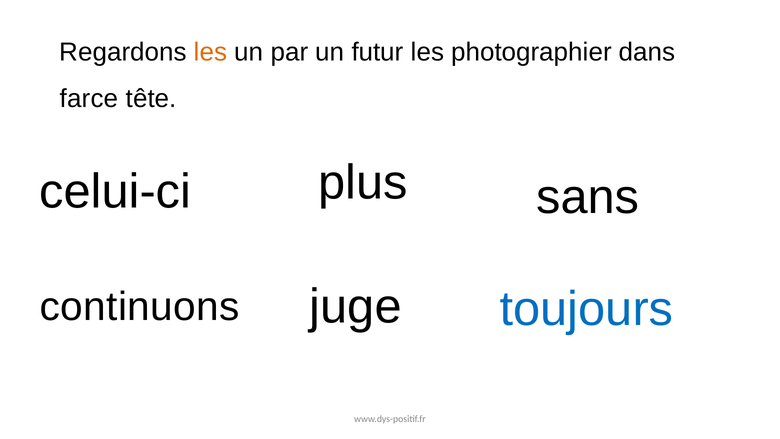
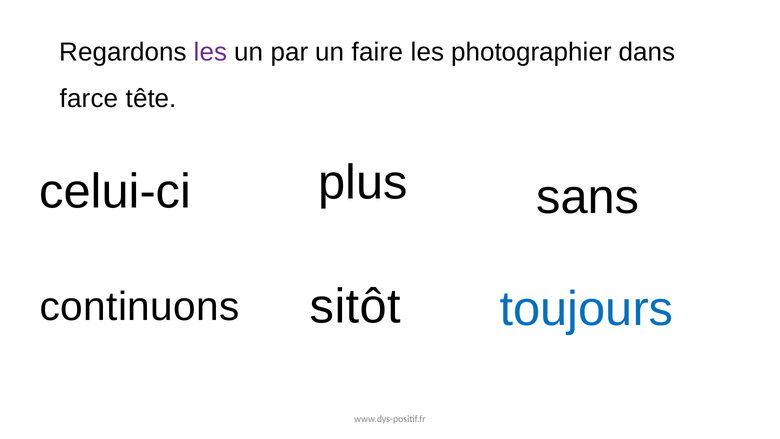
les colour: orange -> purple (211, 52)
futur: futur -> faire (377, 52)
juge: juge -> sitôt (355, 306)
